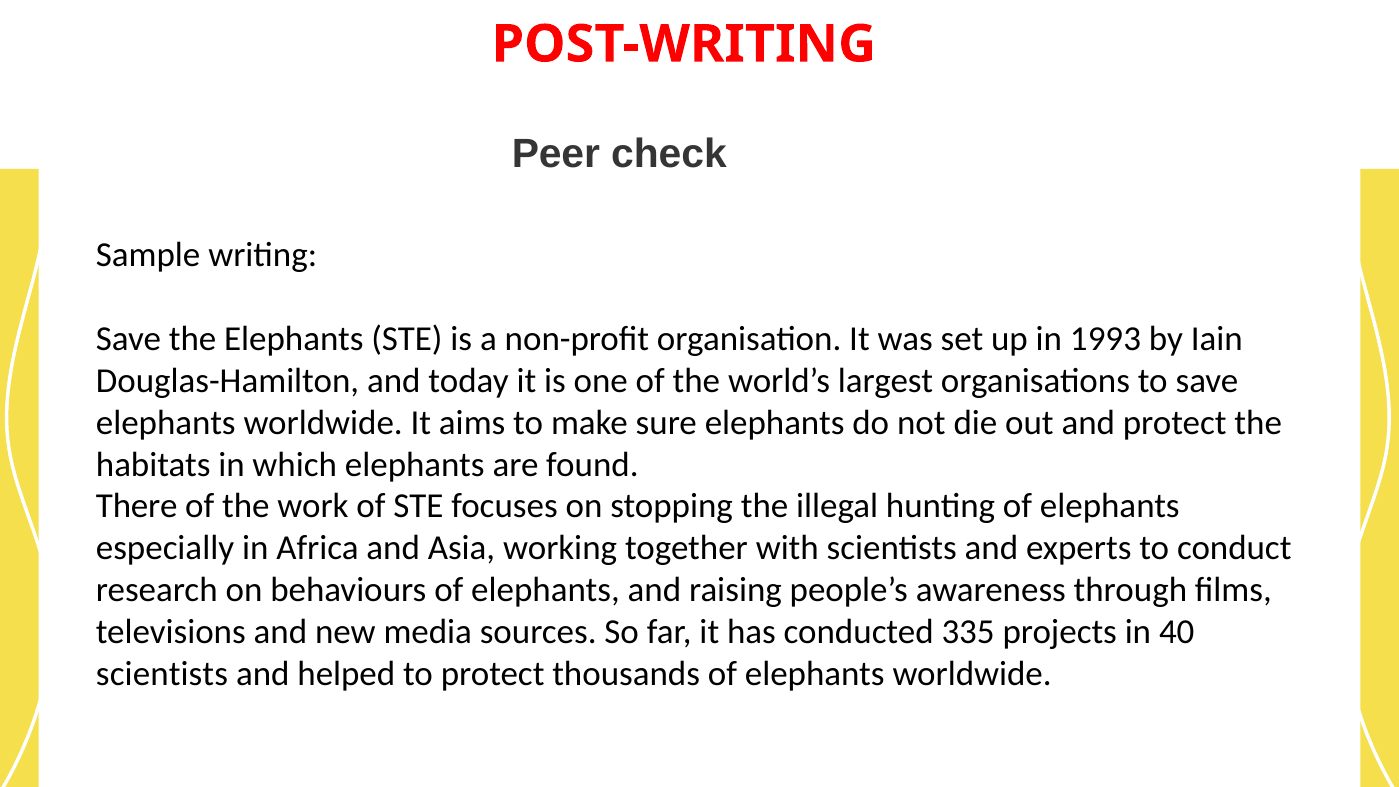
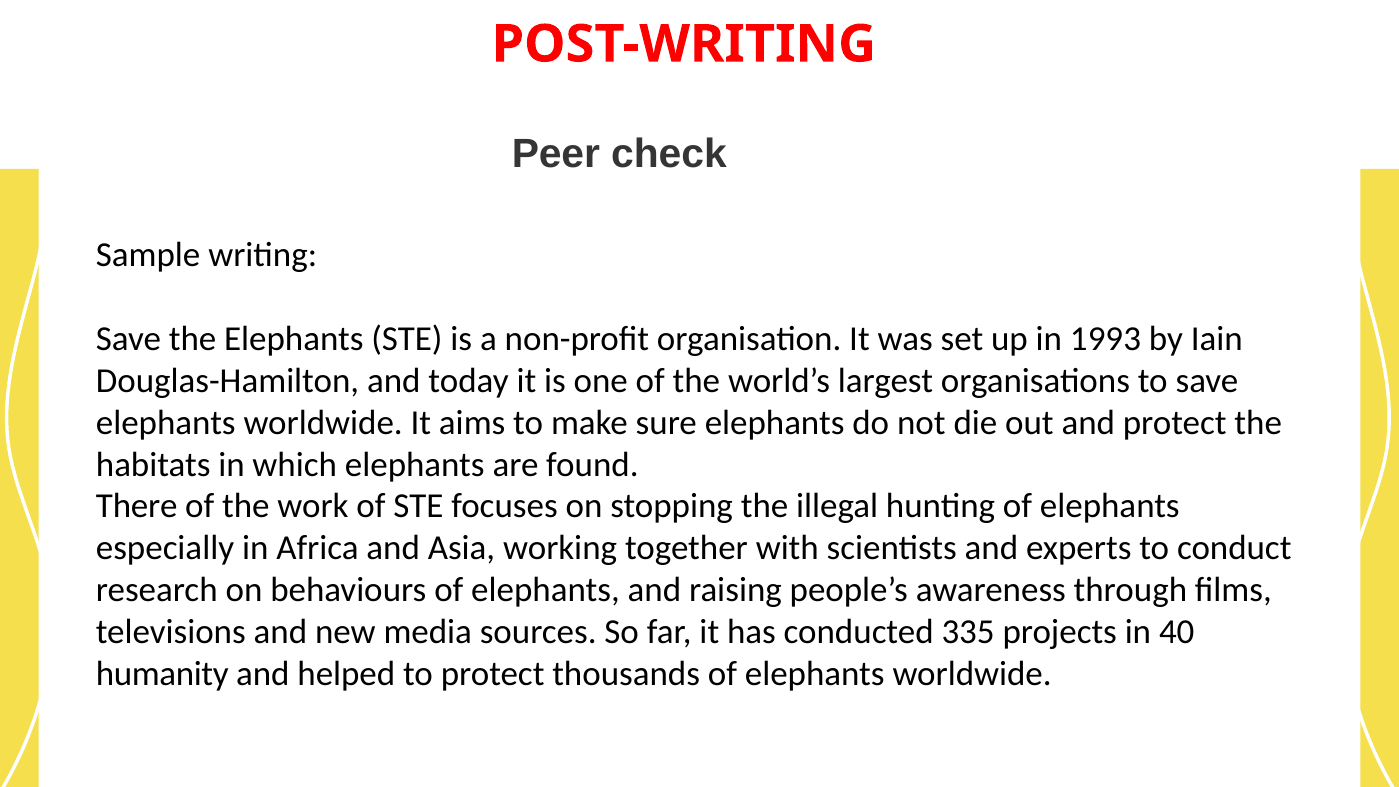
scientists: scientists -> humanity (162, 674)
